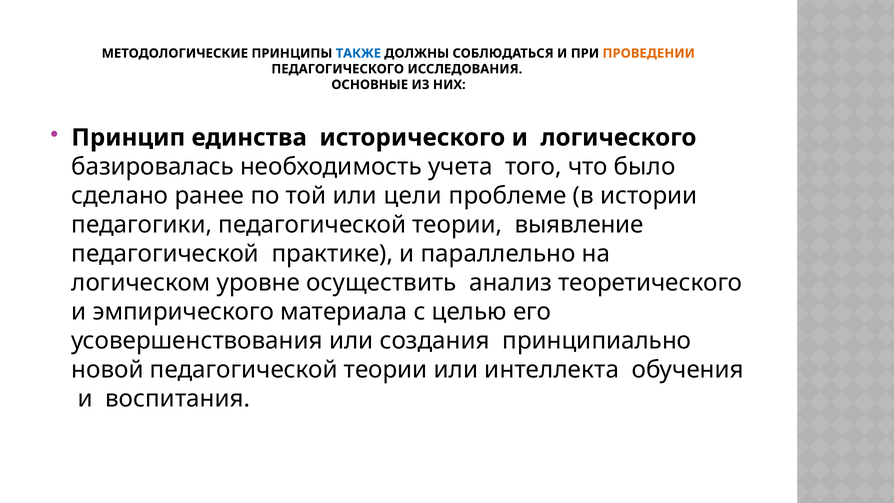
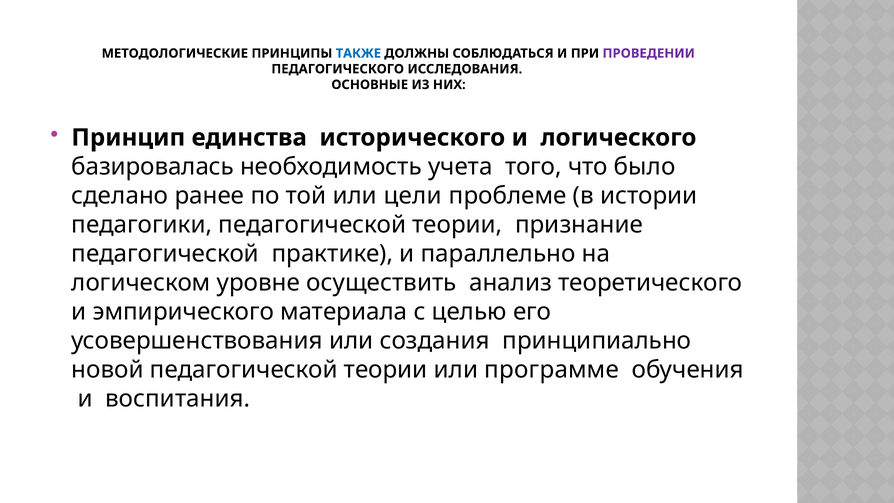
ПРОВЕДЕНИИ colour: orange -> purple (649, 53)
выявление: выявление -> признание (579, 225)
интеллекта: интеллекта -> программе (552, 370)
